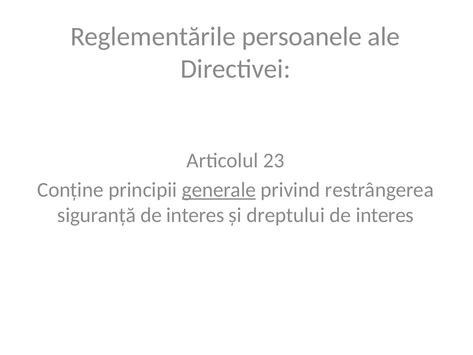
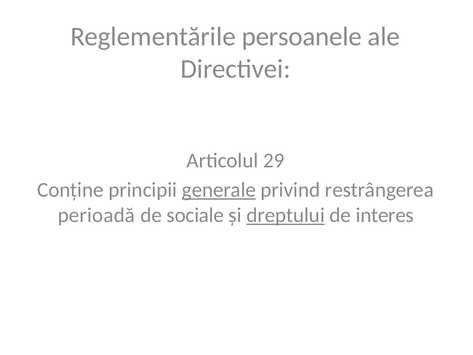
23: 23 -> 29 (274, 160)
siguranță: siguranță -> perioadă (96, 215)
interes: interes -> sociale (195, 215)
dreptului underline: none -> present (286, 215)
